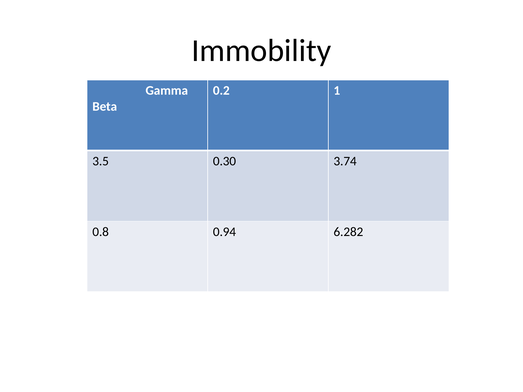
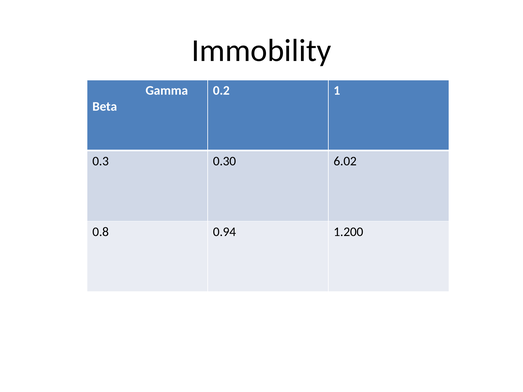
3.5: 3.5 -> 0.3 (101, 161)
3.74: 3.74 -> 6.02 (345, 161)
6.282: 6.282 -> 1.200 (348, 232)
